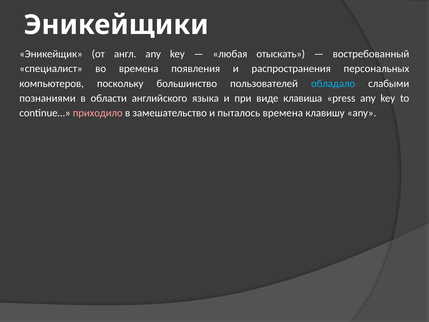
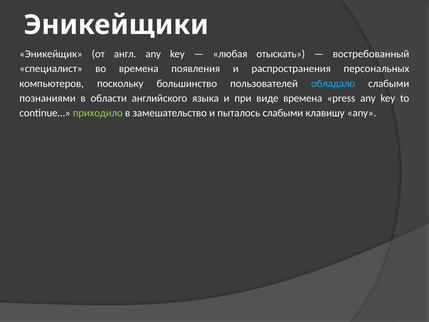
виде клавиша: клавиша -> времена (303, 98)
приходило colour: pink -> light green (98, 113)
пыталось времена: времена -> слабыми (283, 113)
